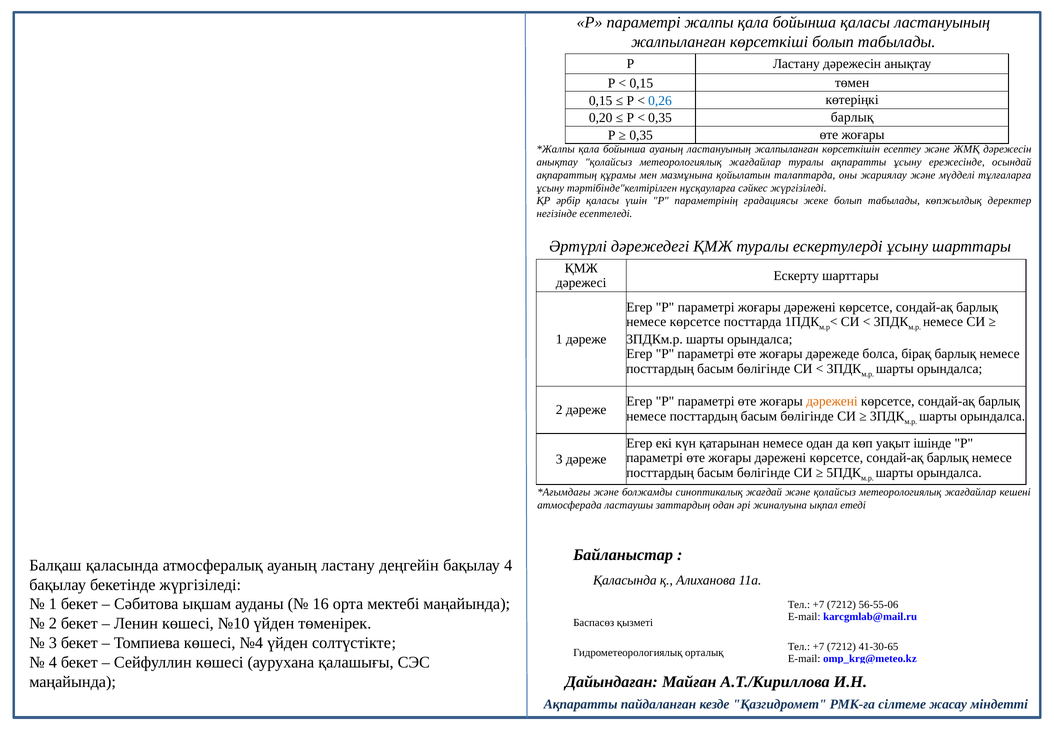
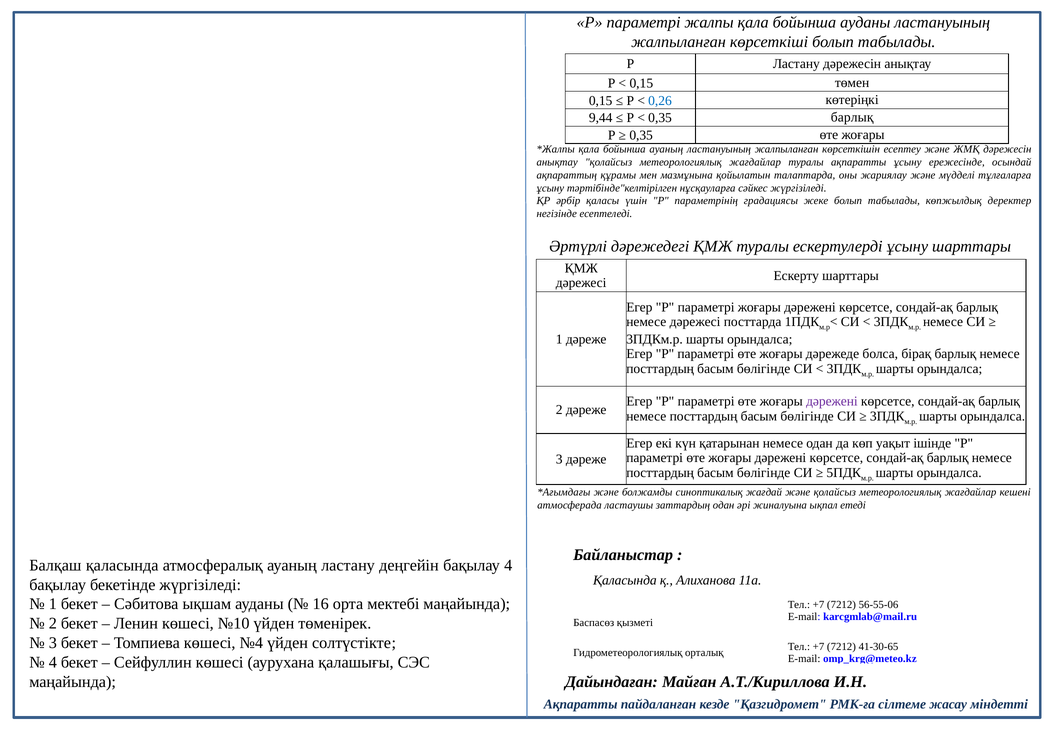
бойынша қаласы: қаласы -> ауданы (865, 22)
0,20: 0,20 -> 9,44 (601, 118)
немесе көрсетсе: көрсетсе -> дәрежесі (695, 322)
дәрежені colour: orange -> purple (832, 401)
